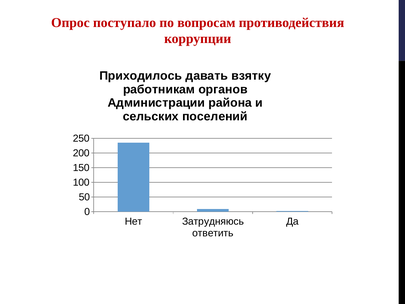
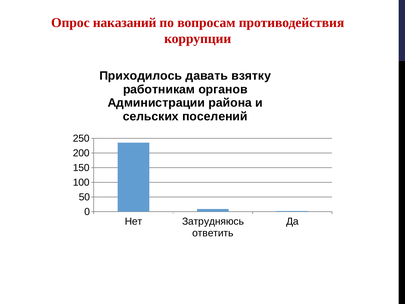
поступало: поступало -> наказаний (125, 23)
